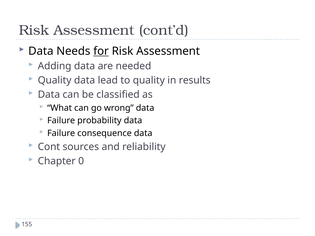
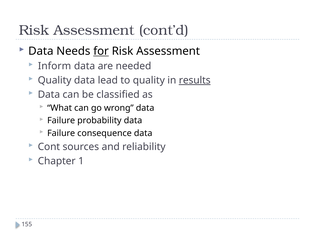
Adding: Adding -> Inform (55, 66)
results underline: none -> present (195, 80)
0: 0 -> 1 (81, 161)
